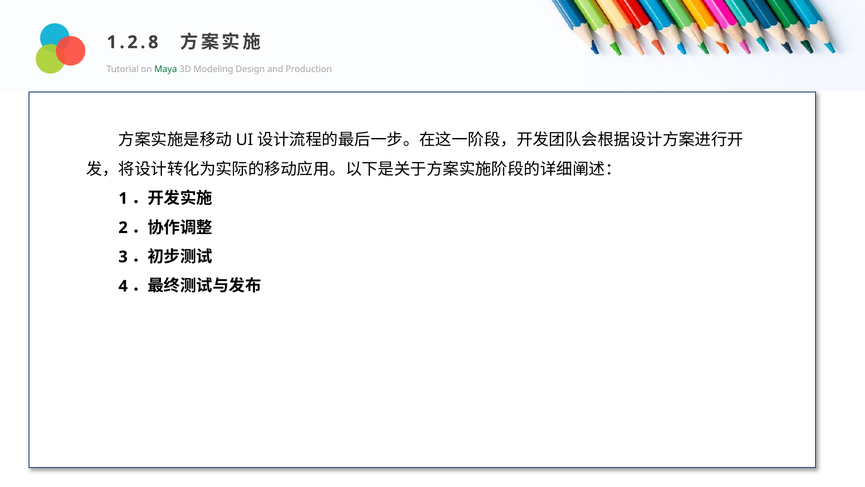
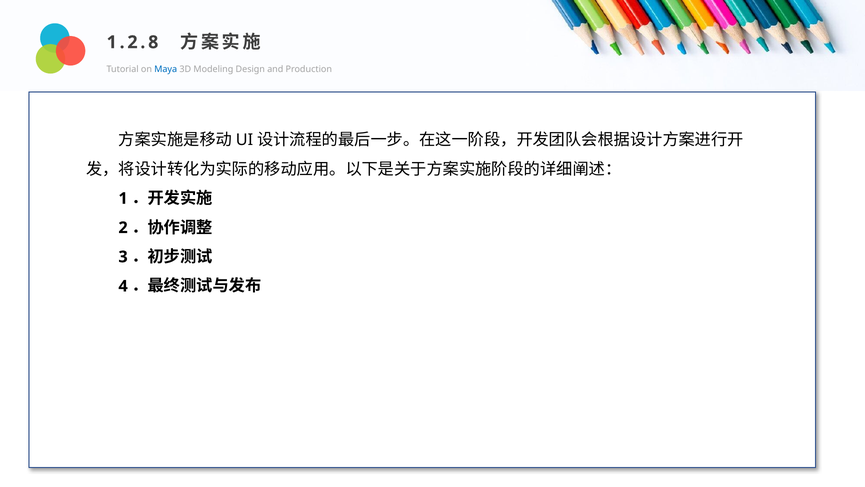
Maya colour: green -> blue (166, 69)
